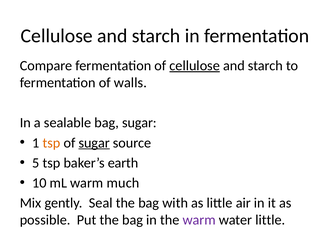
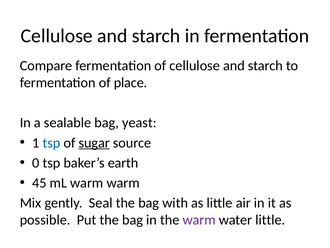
cellulose underline: present -> none (195, 65)
walls: walls -> place (131, 83)
bag sugar: sugar -> yeast (139, 123)
tsp colour: orange -> blue (51, 143)
5: 5 -> 0 (36, 163)
10: 10 -> 45 (39, 183)
warm much: much -> warm (123, 183)
